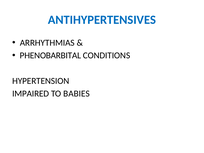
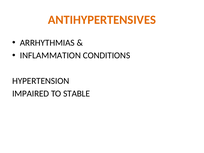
ANTIHYPERTENSIVES colour: blue -> orange (102, 20)
PHENOBARBITAL: PHENOBARBITAL -> INFLAMMATION (50, 55)
BABIES: BABIES -> STABLE (77, 94)
